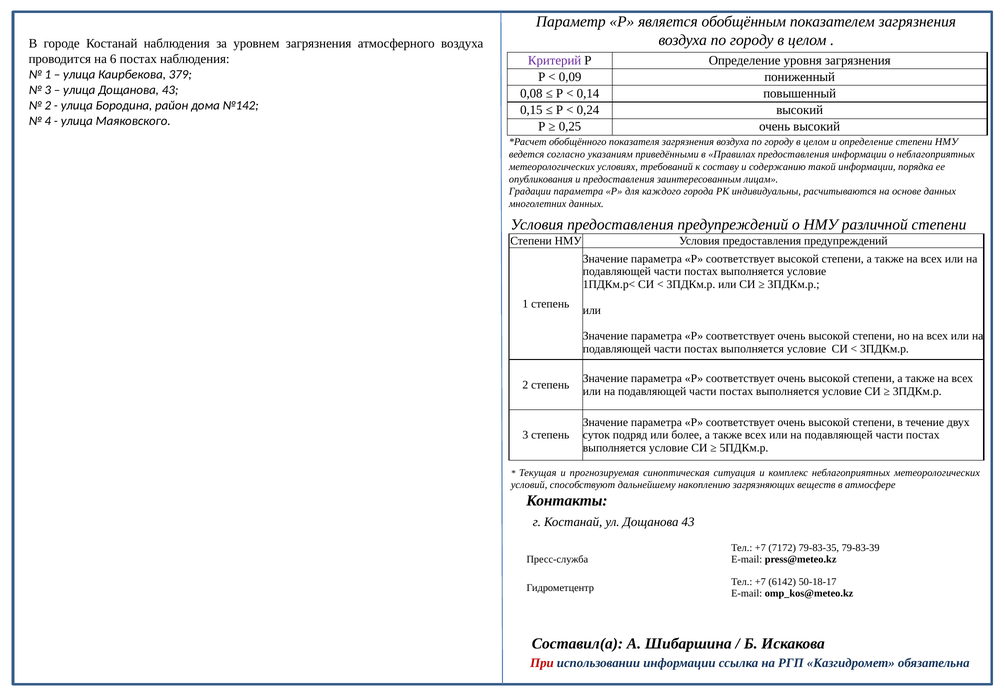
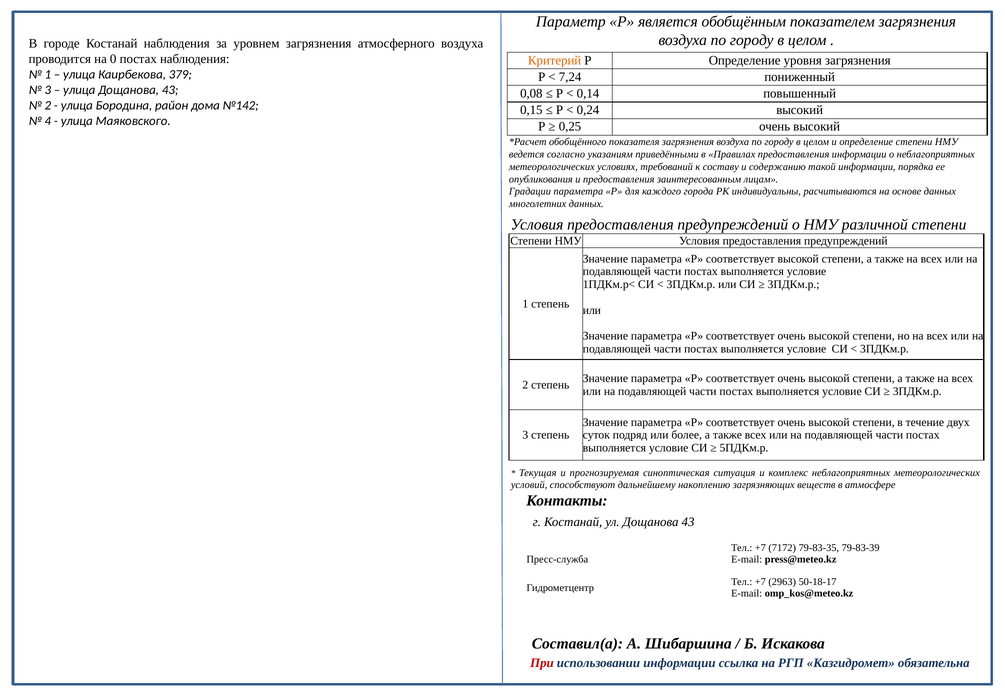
6: 6 -> 0 (113, 59)
Критерий colour: purple -> orange (555, 60)
0,09: 0,09 -> 7,24 (570, 77)
6142: 6142 -> 2963 (782, 582)
